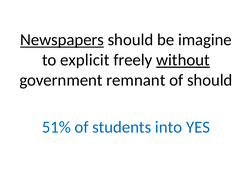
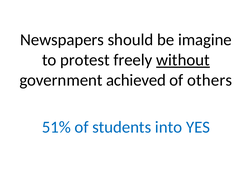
Newspapers underline: present -> none (62, 40)
explicit: explicit -> protest (85, 60)
remnant: remnant -> achieved (136, 80)
of should: should -> others (210, 80)
